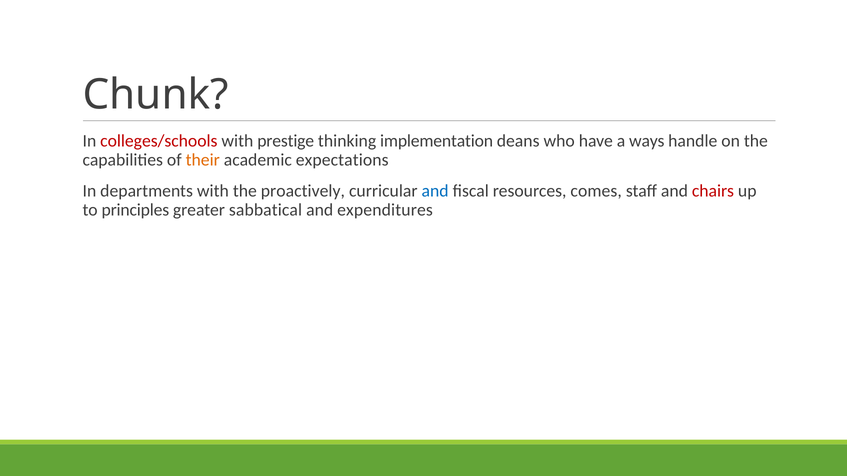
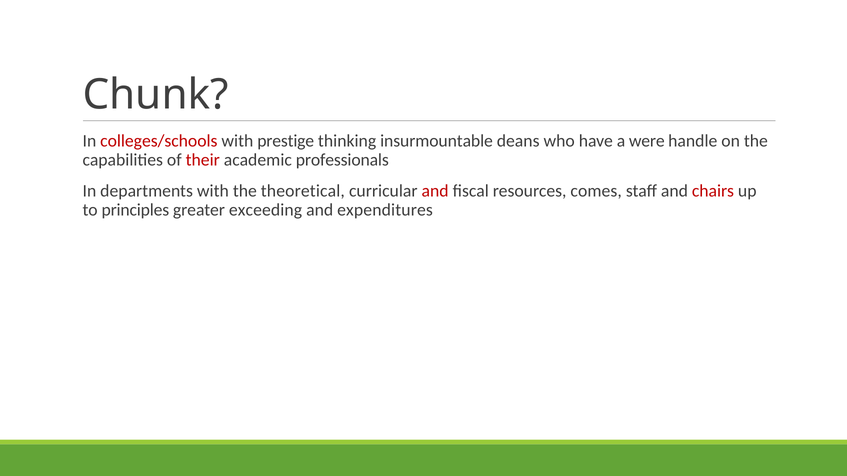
implementation: implementation -> insurmountable (437, 141)
ways: ways -> were (647, 141)
their colour: orange -> red (203, 160)
expectations: expectations -> professionals (342, 160)
proactively: proactively -> theoretical (303, 191)
and colour: blue -> red (435, 191)
sabbatical: sabbatical -> exceeding (266, 210)
